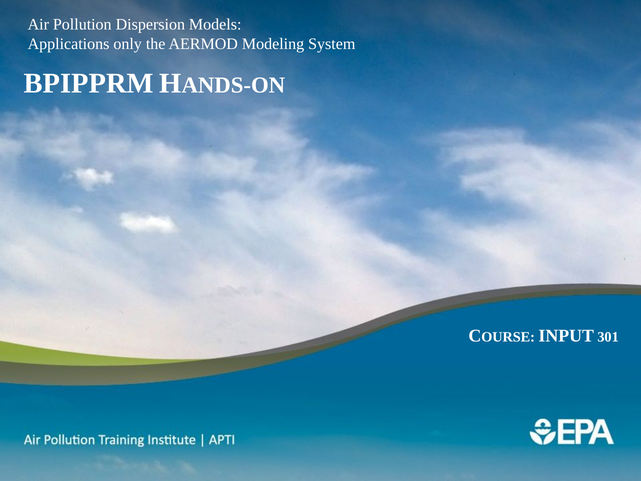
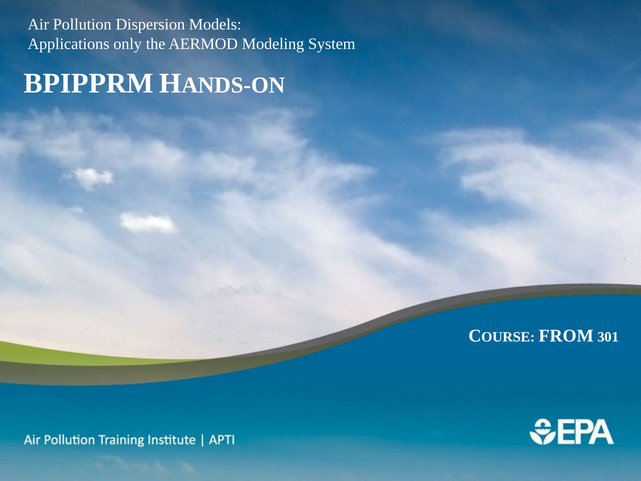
INPUT: INPUT -> FROM (566, 336)
